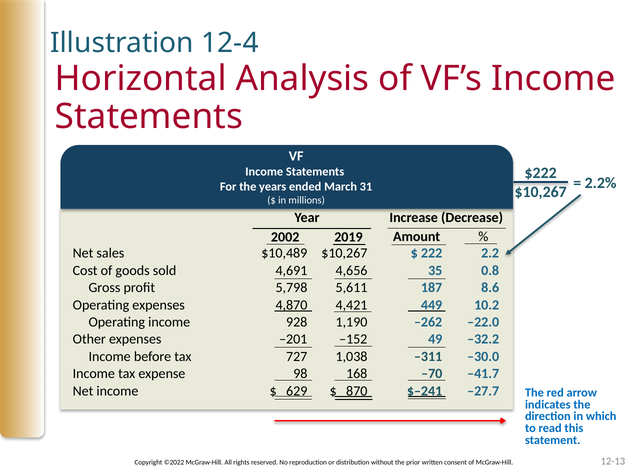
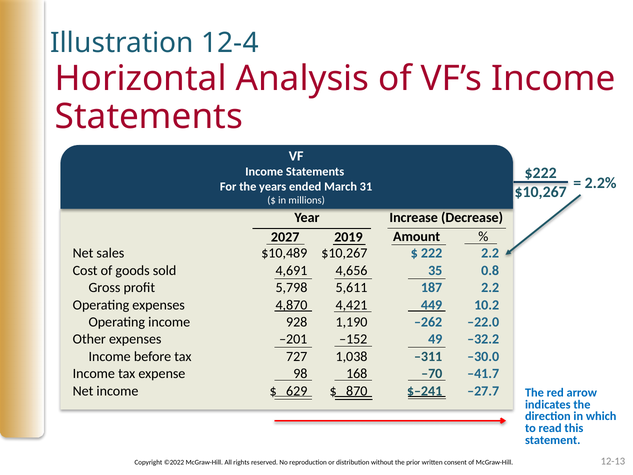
2002: 2002 -> 2027 (285, 237)
8.6: 8.6 -> 2.2 (490, 288)
